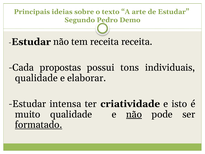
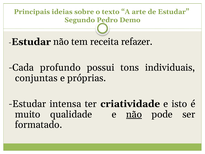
receita receita: receita -> refazer (137, 42)
propostas: propostas -> profundo (60, 67)
qualidade: qualidade -> conjuntas (36, 78)
elaborar: elaborar -> próprias (87, 78)
formatado underline: present -> none (39, 125)
